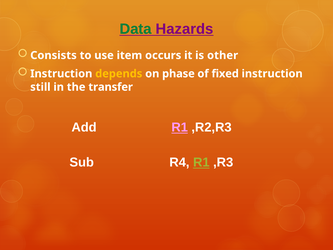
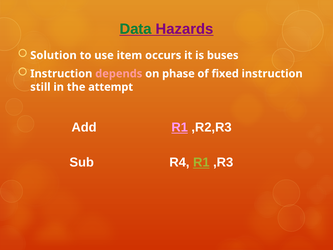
Consists: Consists -> Solution (53, 55)
other: other -> buses (223, 55)
depends colour: yellow -> pink (119, 74)
transfer: transfer -> attempt (111, 87)
